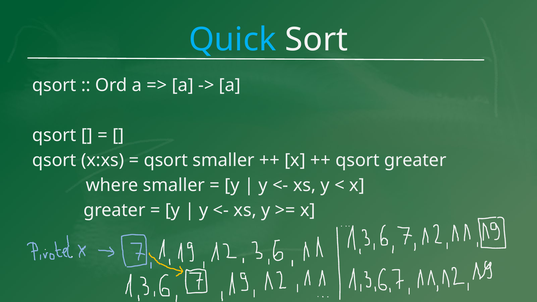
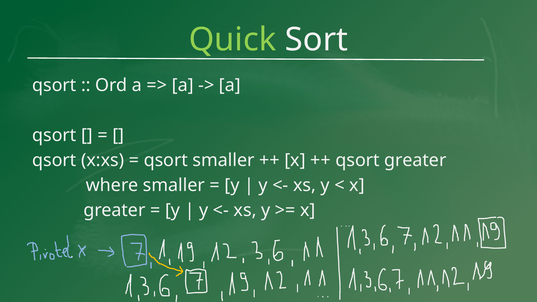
Quick colour: light blue -> light green (233, 40)
